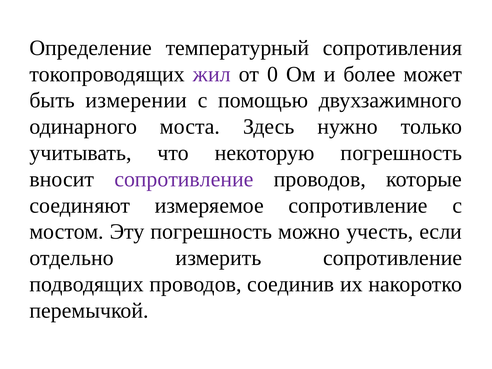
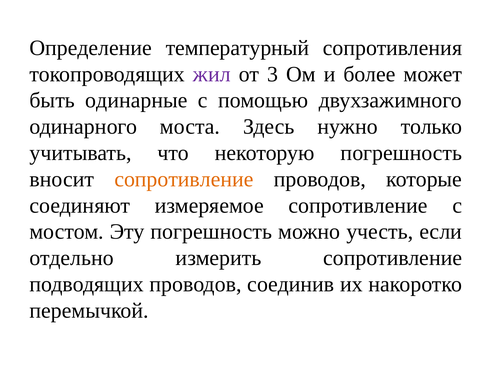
0: 0 -> 3 (273, 74)
измерении: измерении -> одинарные (136, 100)
сопротивление colour: purple -> orange (184, 179)
